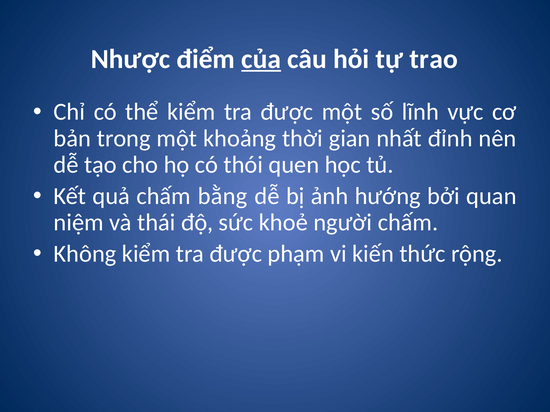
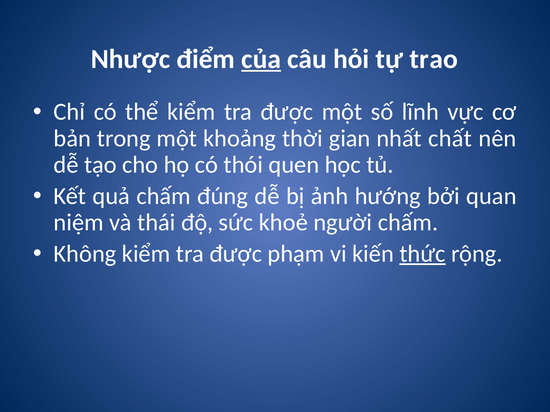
đỉnh: đỉnh -> chất (450, 138)
bằng: bằng -> đúng (223, 196)
thức underline: none -> present (422, 254)
